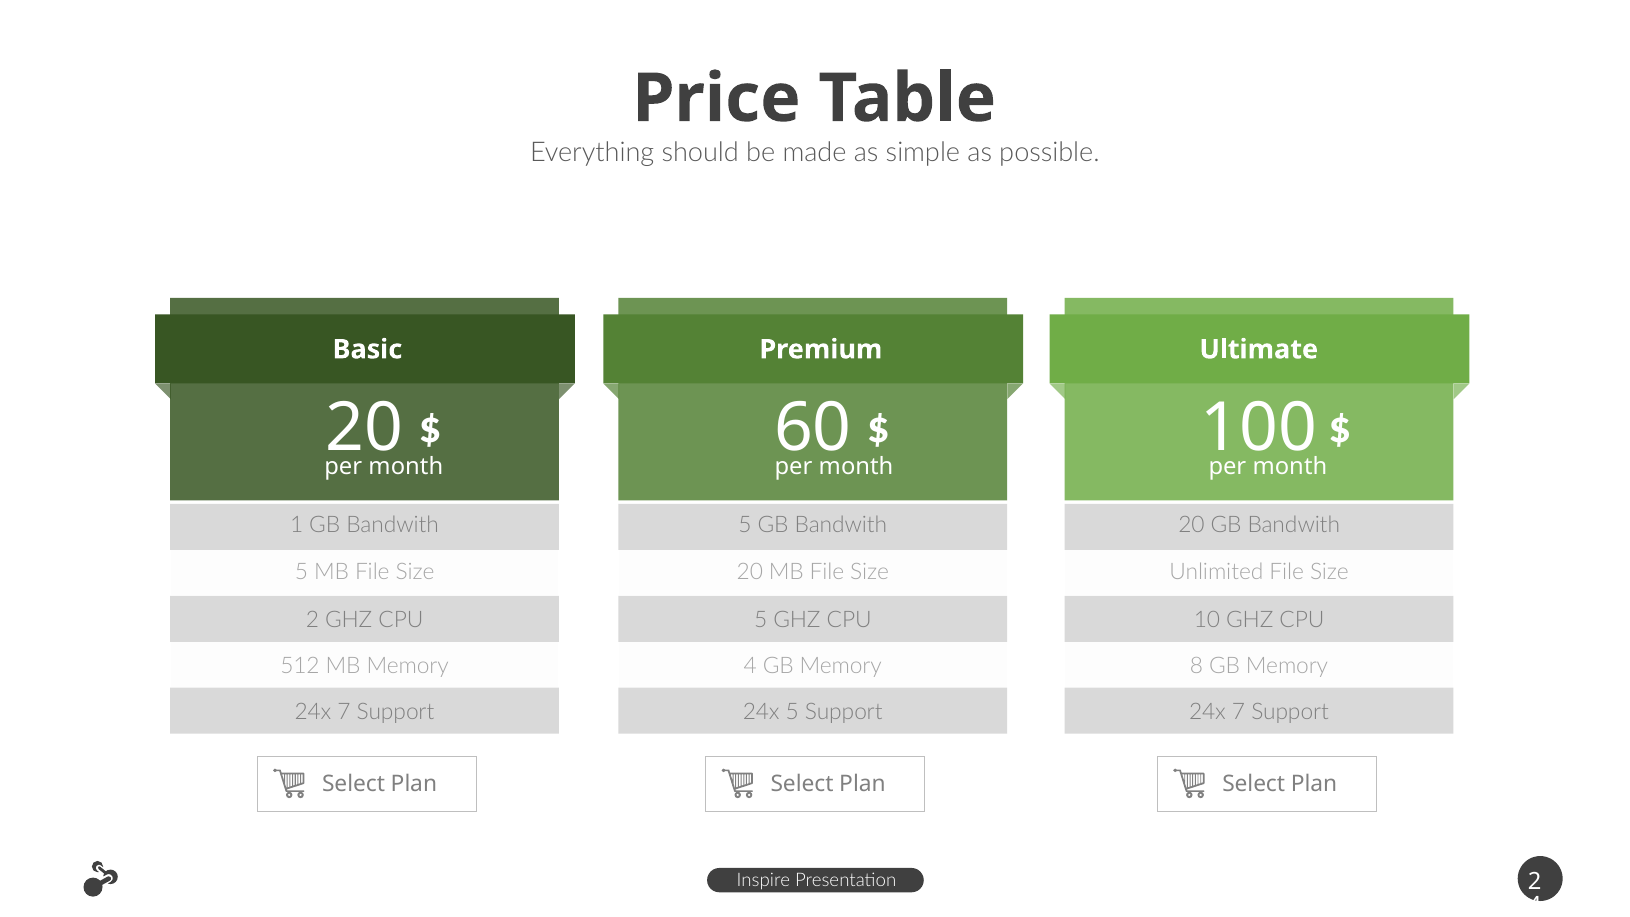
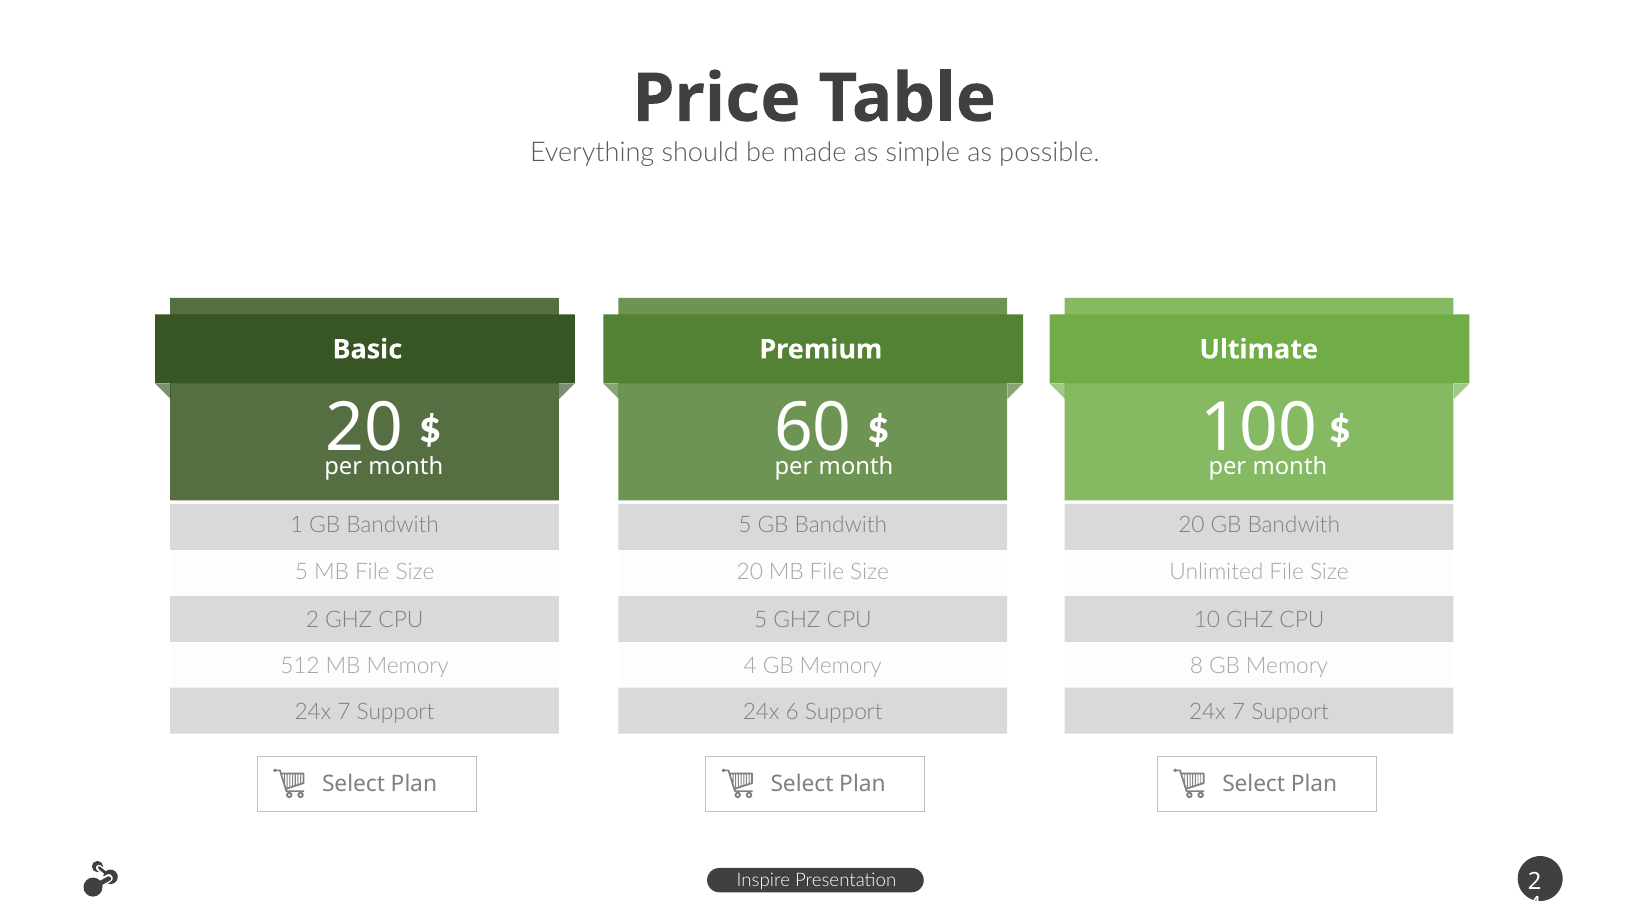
24x 5: 5 -> 6 (792, 712)
